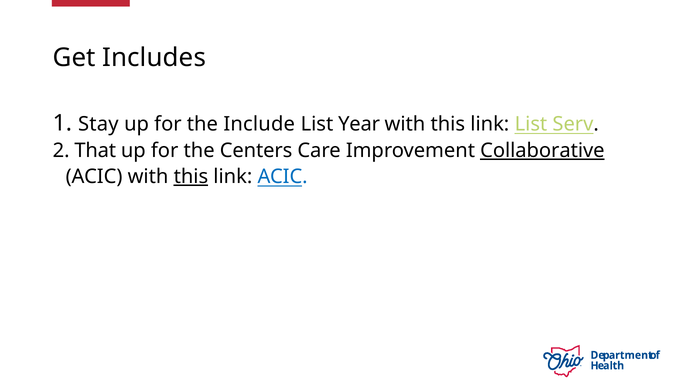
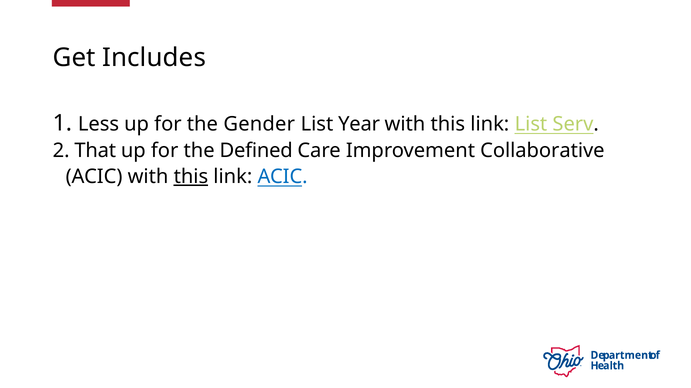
Stay: Stay -> Less (99, 124)
Include: Include -> Gender (259, 124)
Centers: Centers -> Defined (256, 151)
Collaborative underline: present -> none (542, 151)
